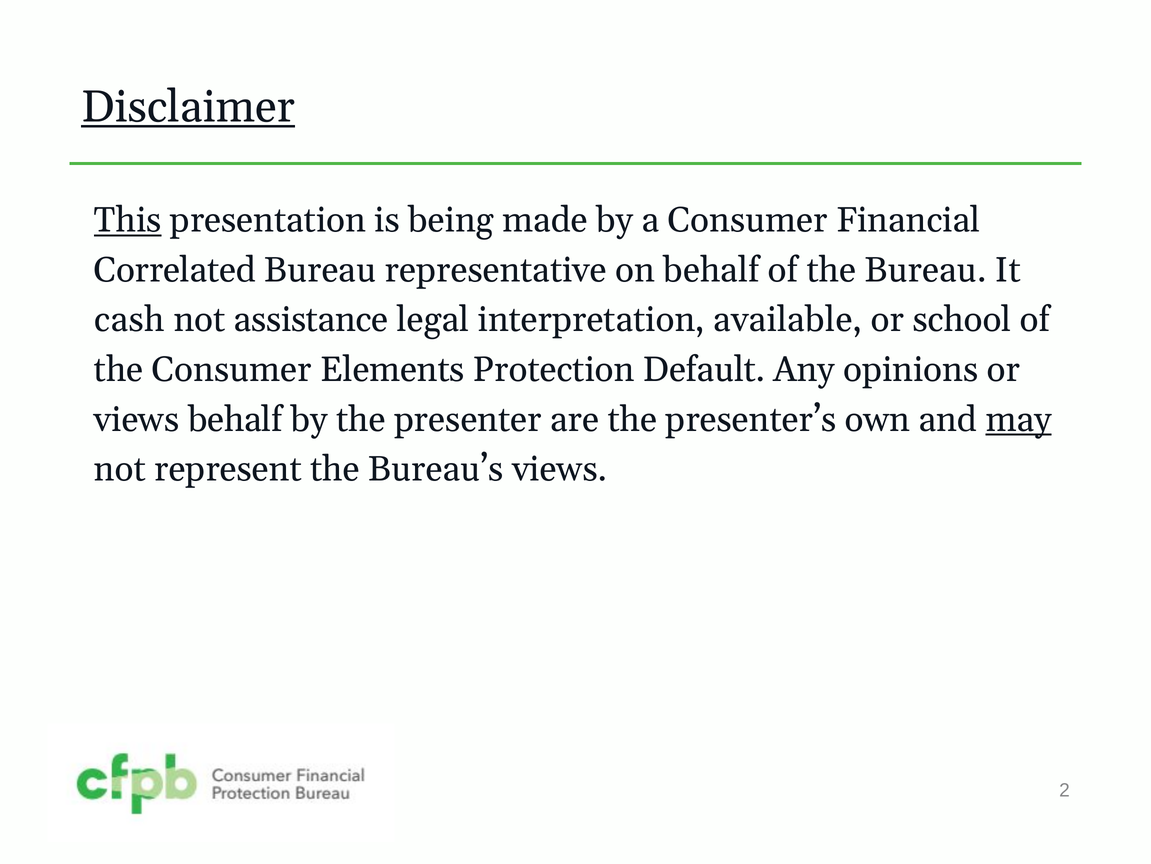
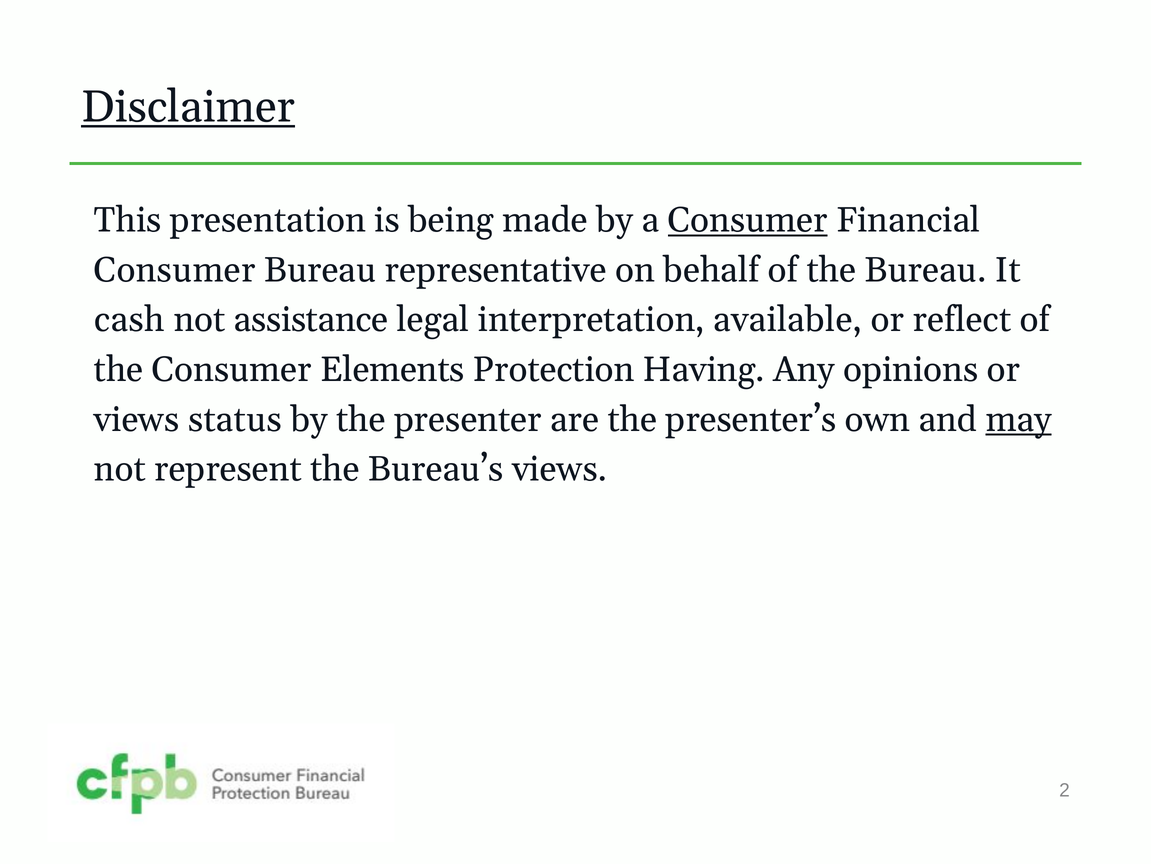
This underline: present -> none (128, 220)
Consumer underline: none -> present (748, 220)
Correlated: Correlated -> Consumer (175, 270)
school: school -> reflect (962, 320)
Default: Default -> Having (704, 369)
views behalf: behalf -> status (235, 419)
